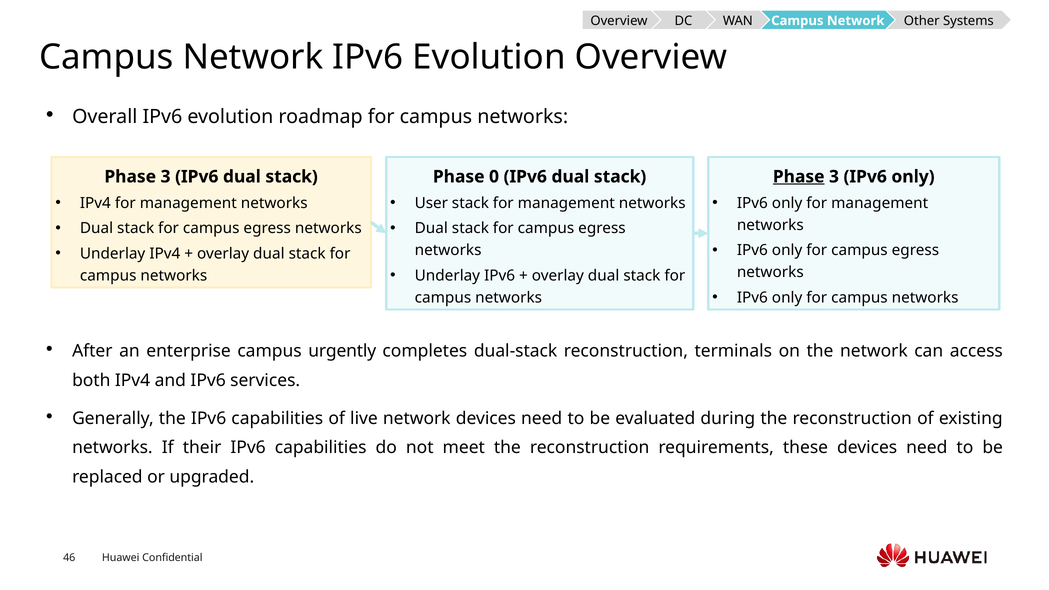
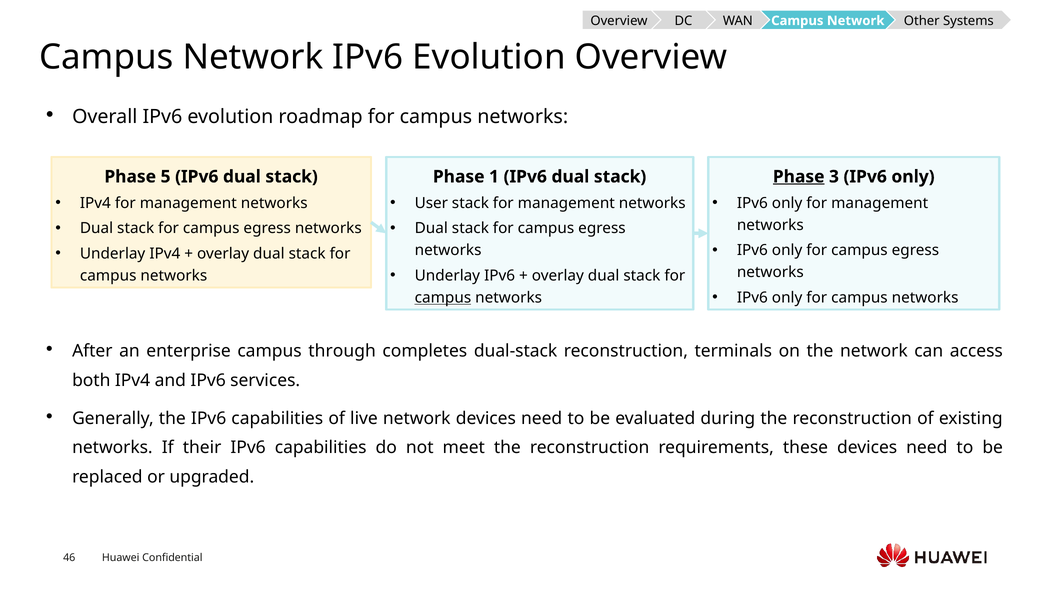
3: 3 -> 5 (166, 177)
0: 0 -> 1 (494, 177)
campus underline: none -> present (443, 298)
urgently: urgently -> through (342, 351)
